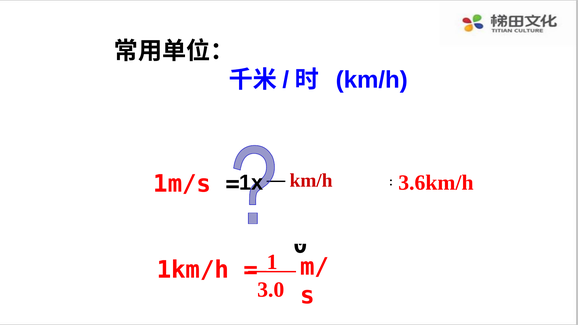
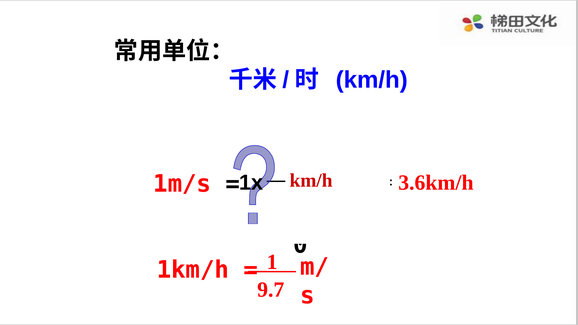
3.0: 3.0 -> 9.7 (271, 290)
